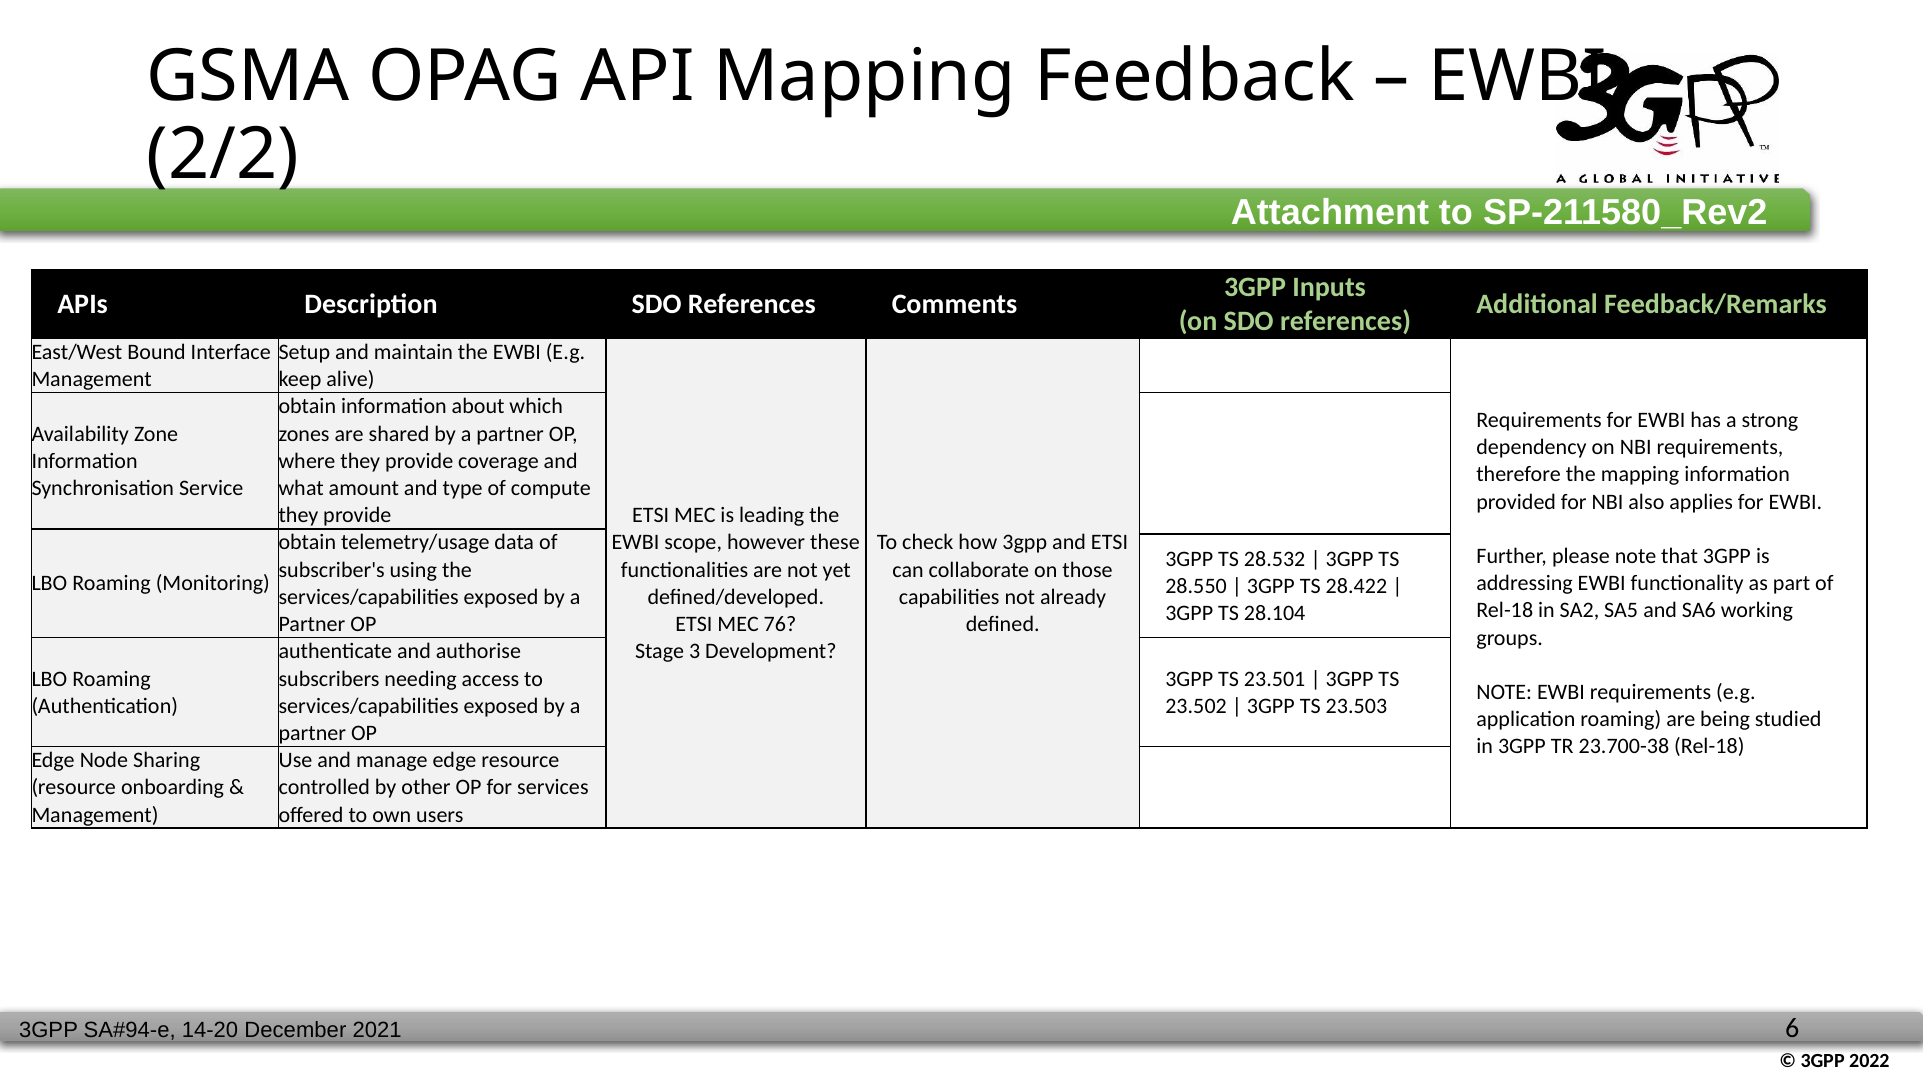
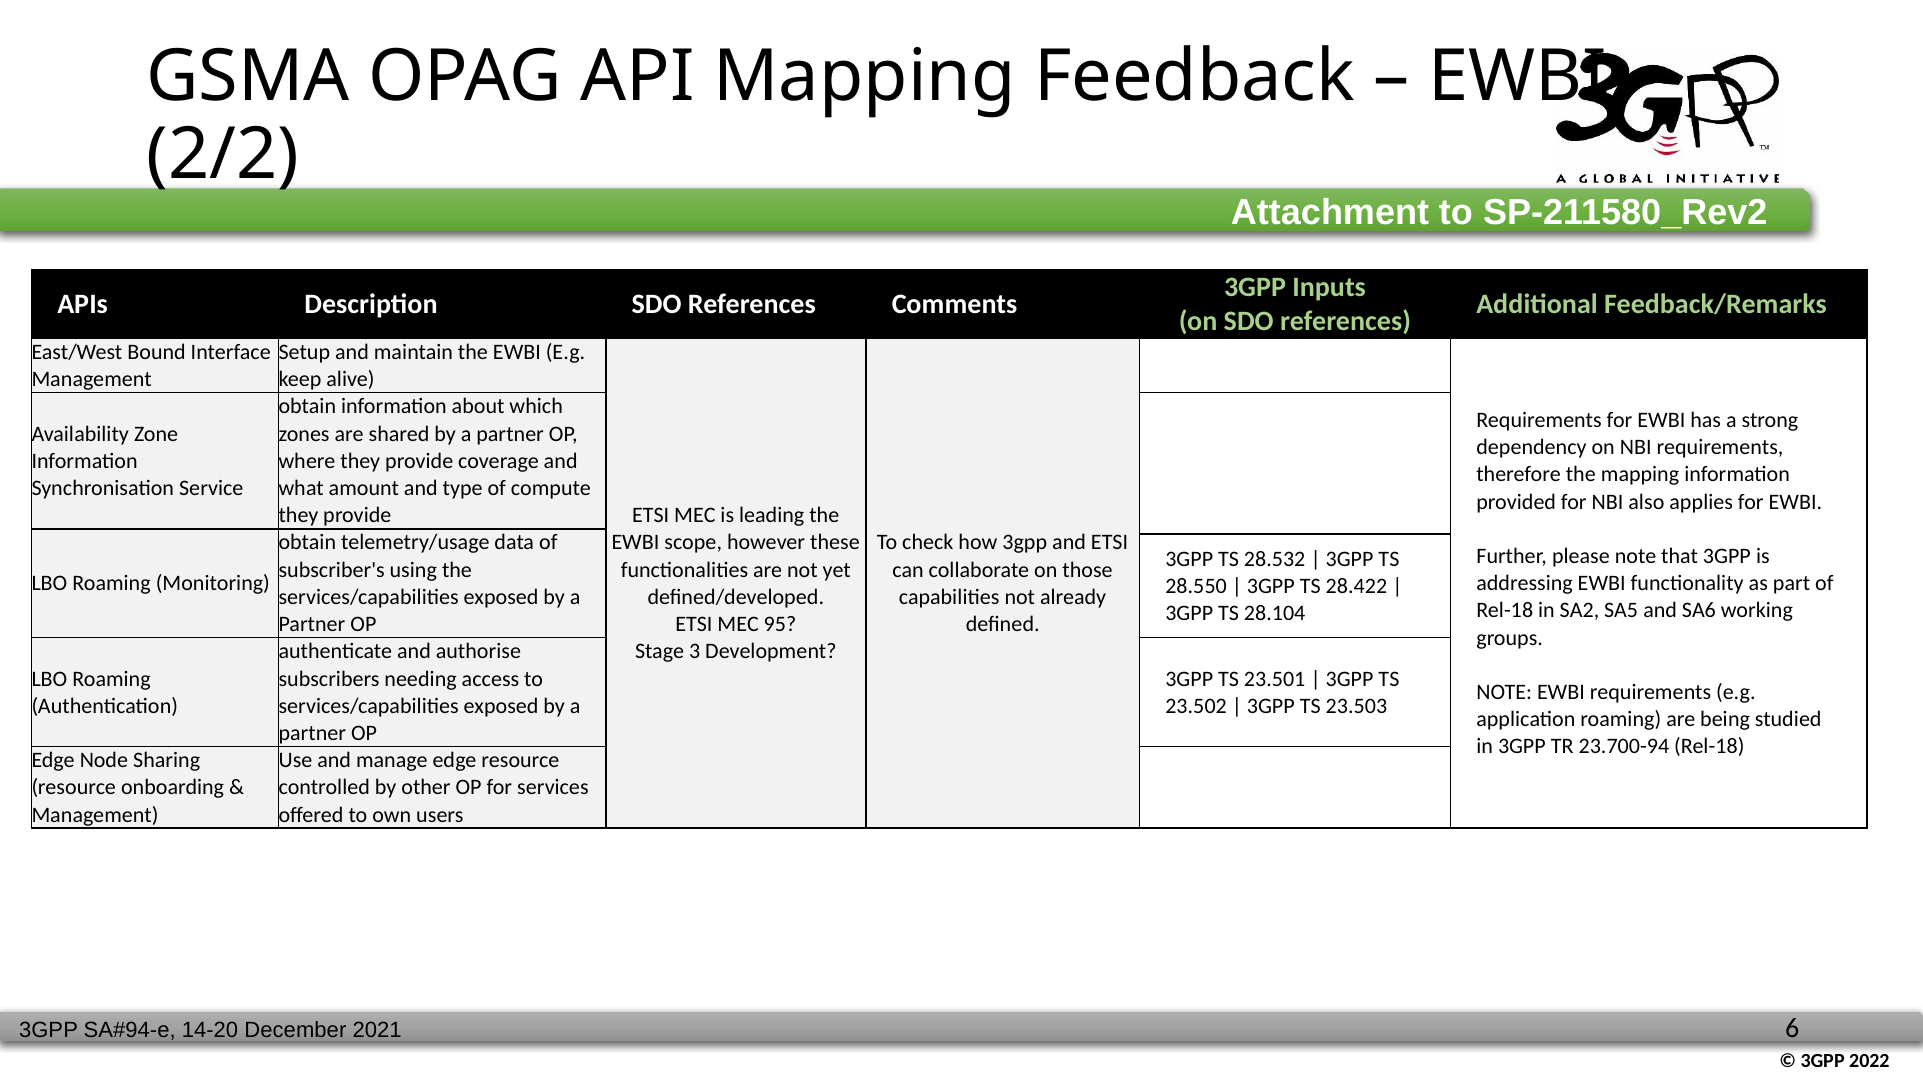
76: 76 -> 95 (780, 624)
23.700-38: 23.700-38 -> 23.700-94 (1624, 746)
